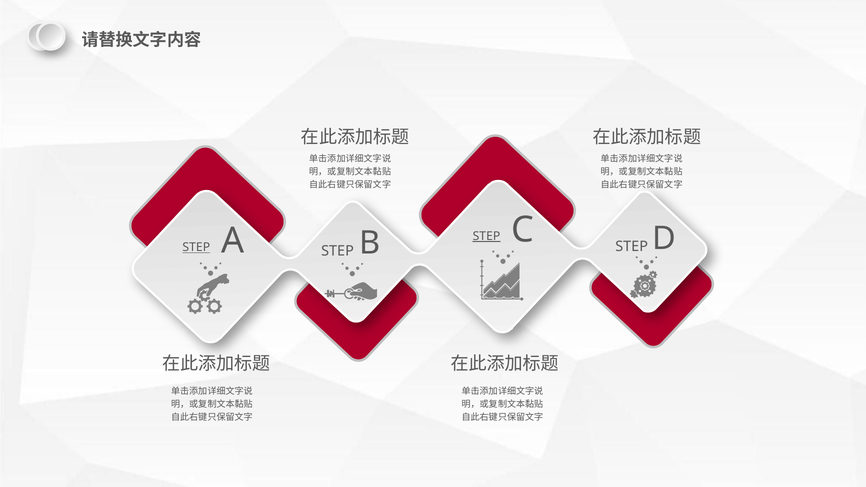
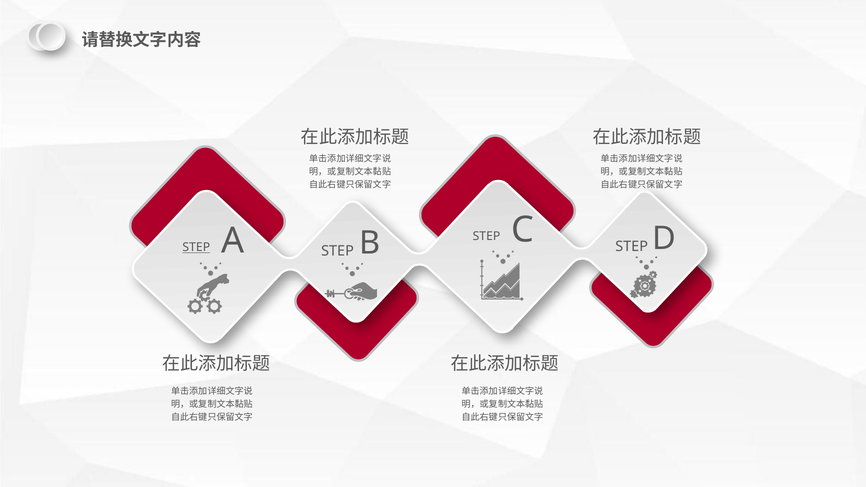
STEP underline: present -> none (486, 236)
